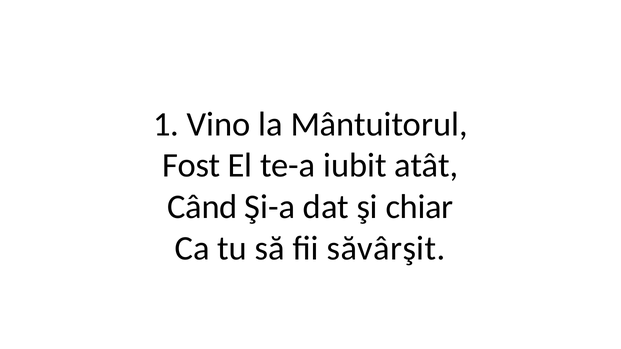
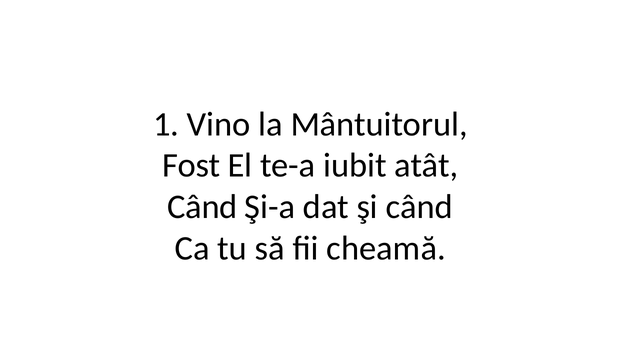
şi chiar: chiar -> când (419, 207)
săvârşit: săvârşit -> cheamă (386, 248)
